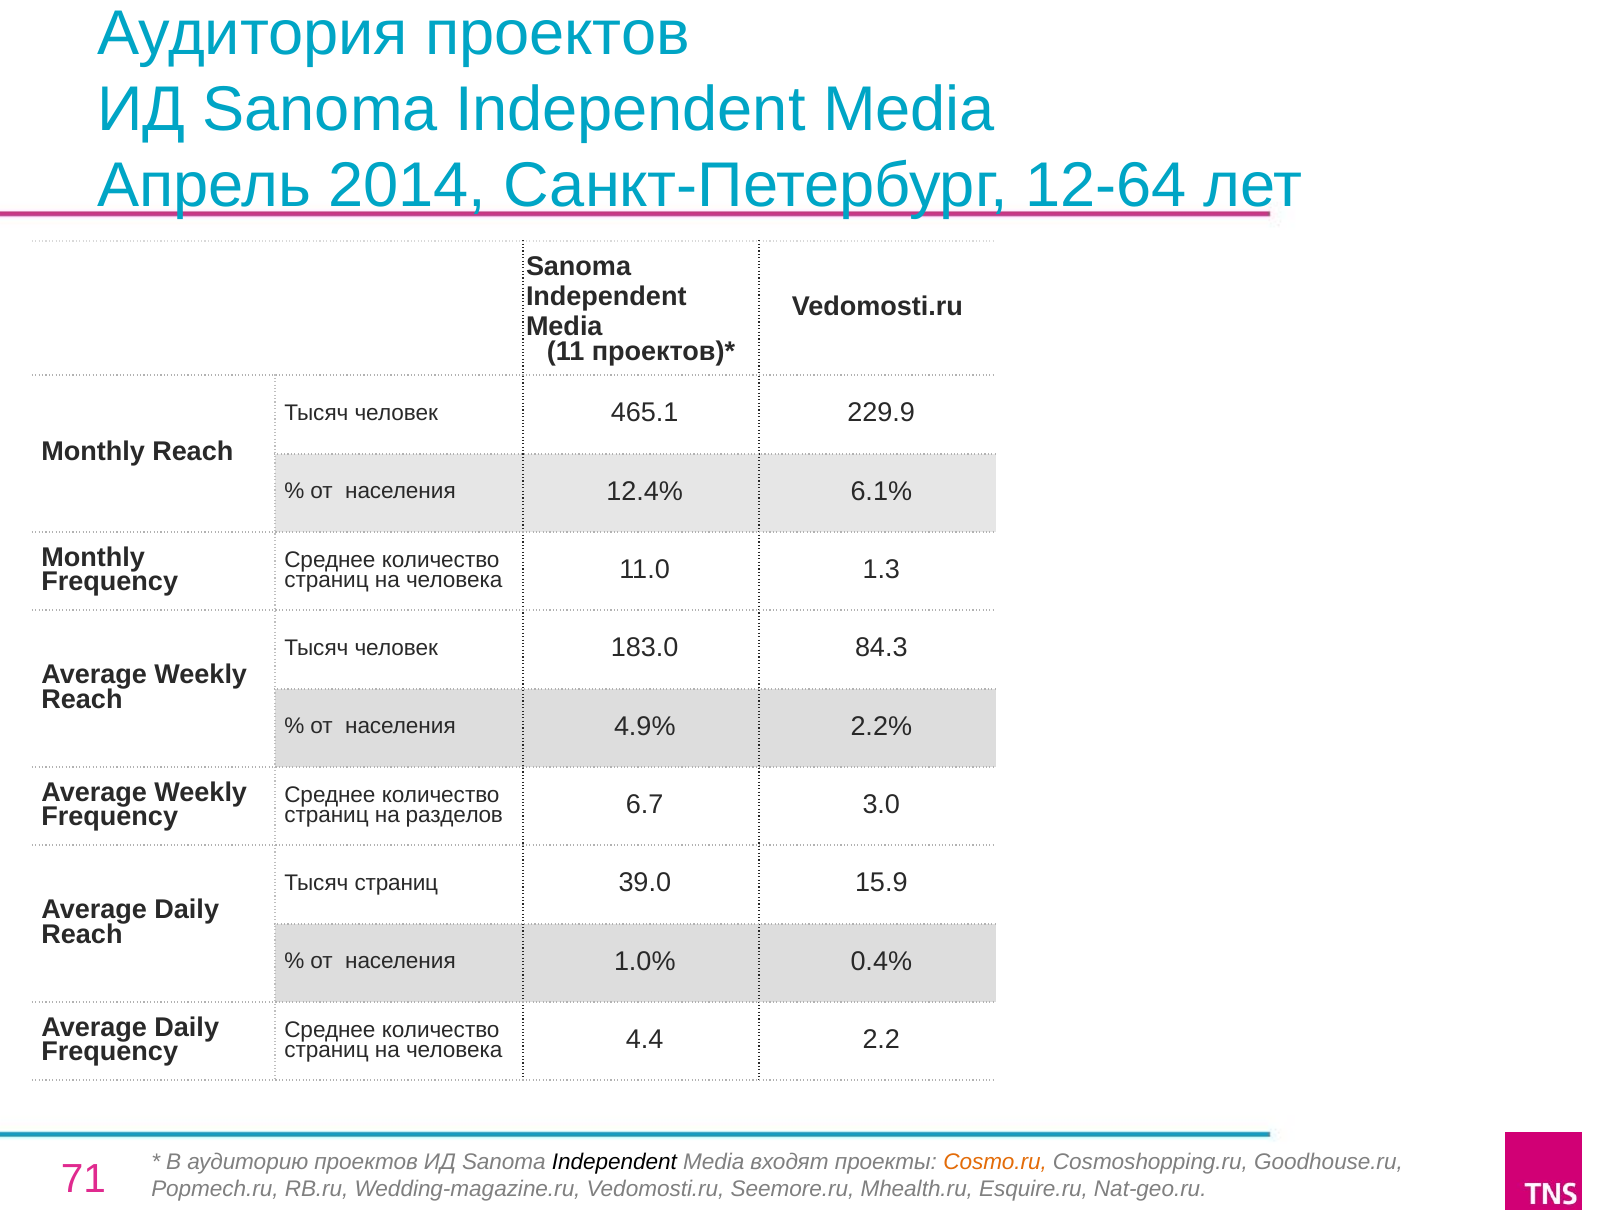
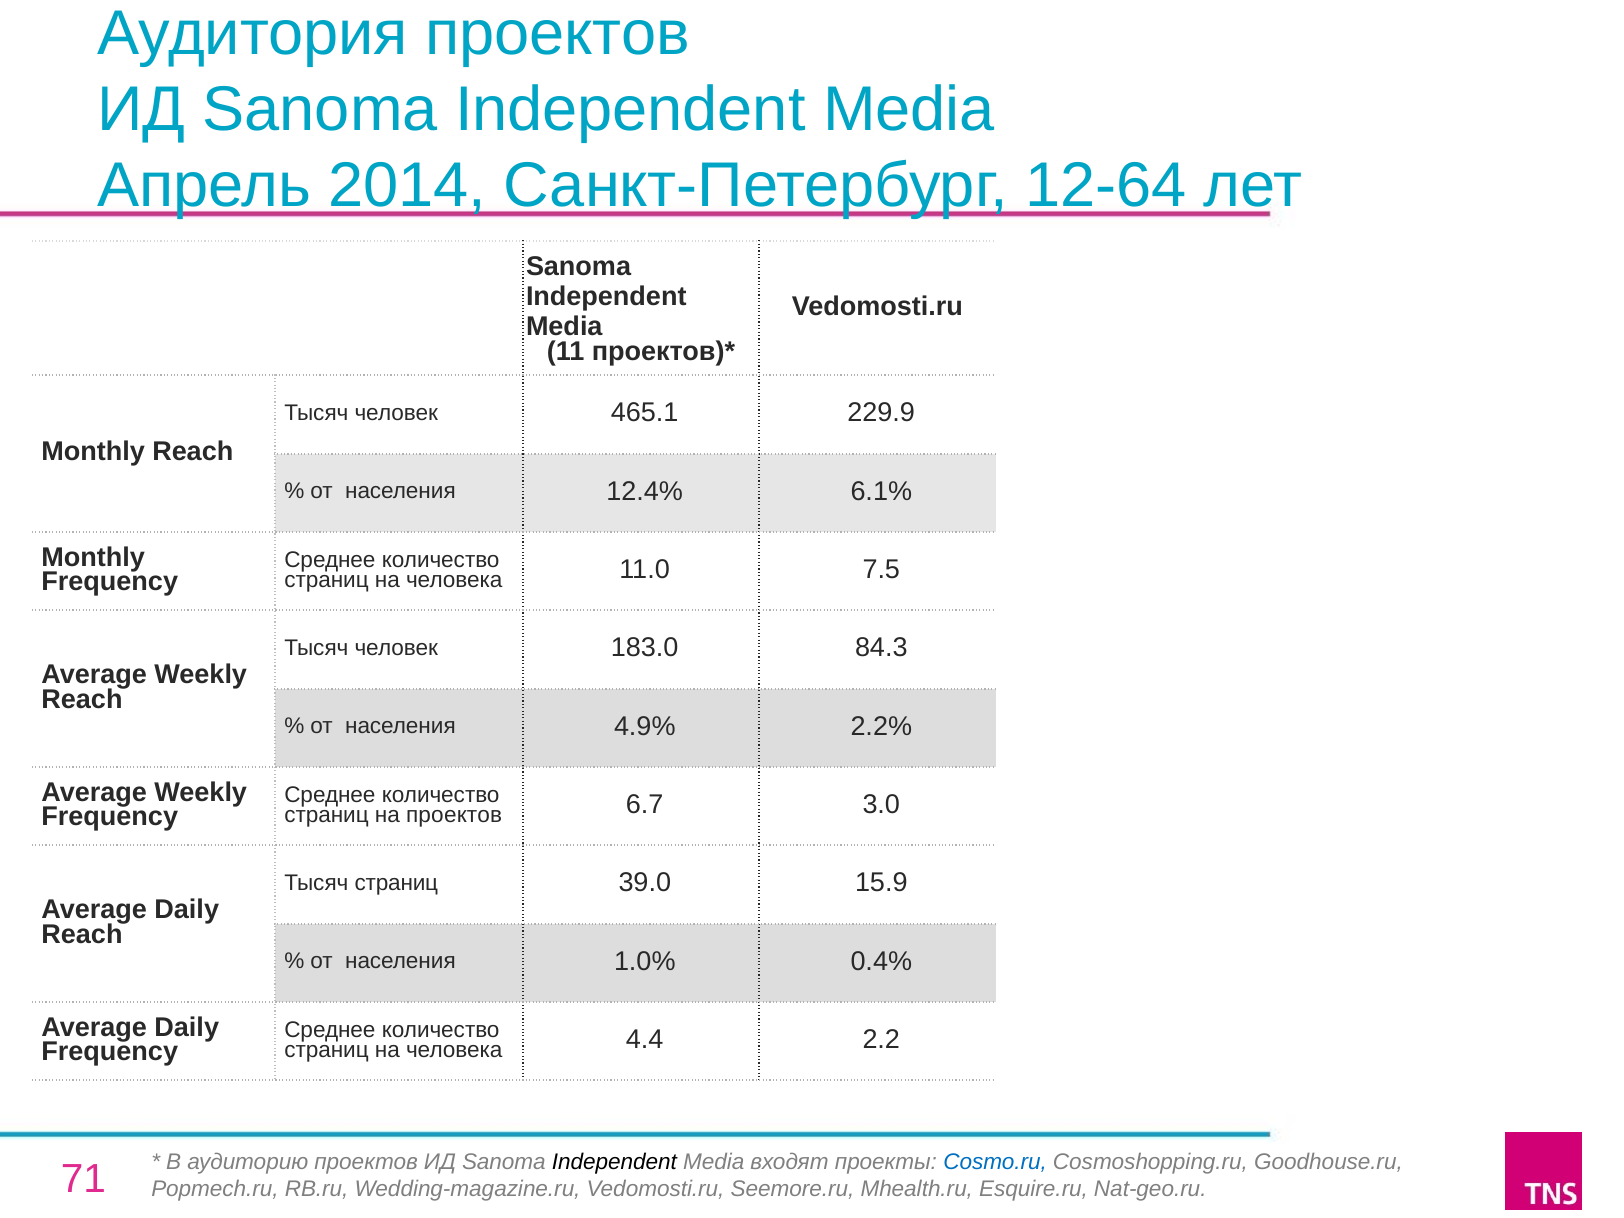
1.3: 1.3 -> 7.5 (881, 570)
на разделов: разделов -> проектов (454, 815)
Cosmo.ru colour: orange -> blue (995, 1162)
